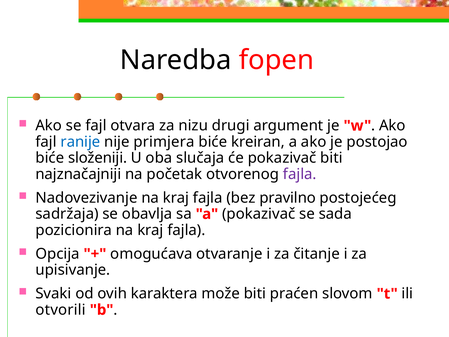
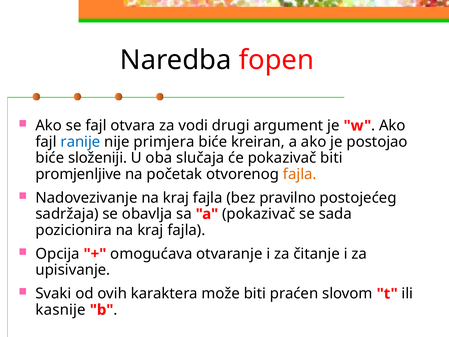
nizu: nizu -> vodi (193, 126)
najznačajniji: najznačajniji -> promjenljive (78, 174)
fajla colour: purple -> orange (300, 174)
otvorili: otvorili -> kasnije (61, 310)
